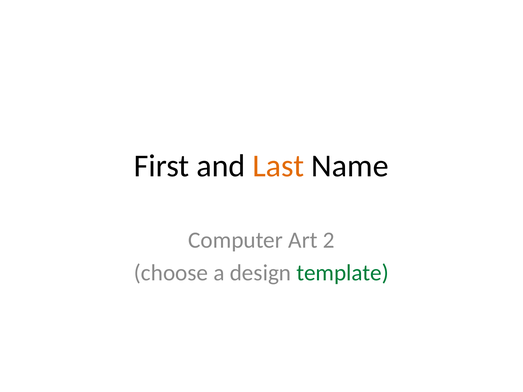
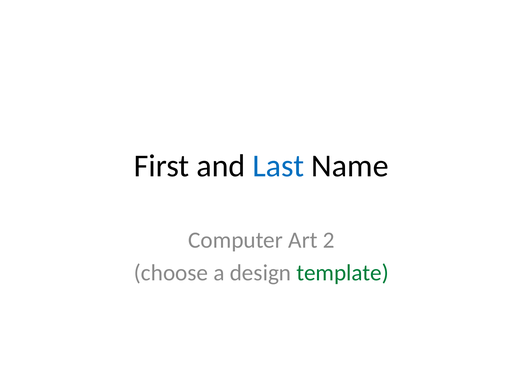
Last colour: orange -> blue (278, 166)
